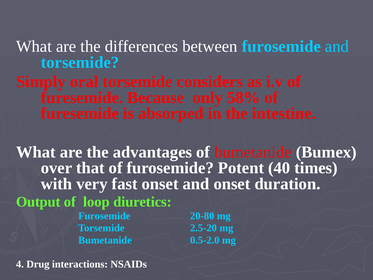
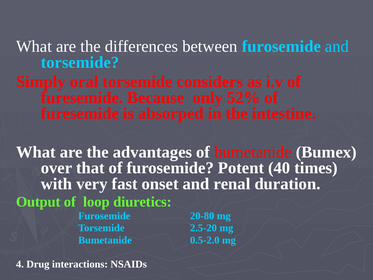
58%: 58% -> 52% (244, 98)
and onset: onset -> renal (232, 184)
